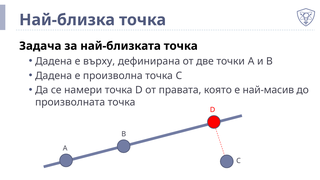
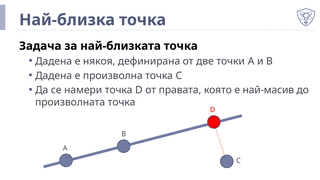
върху: върху -> някоя (99, 61)
